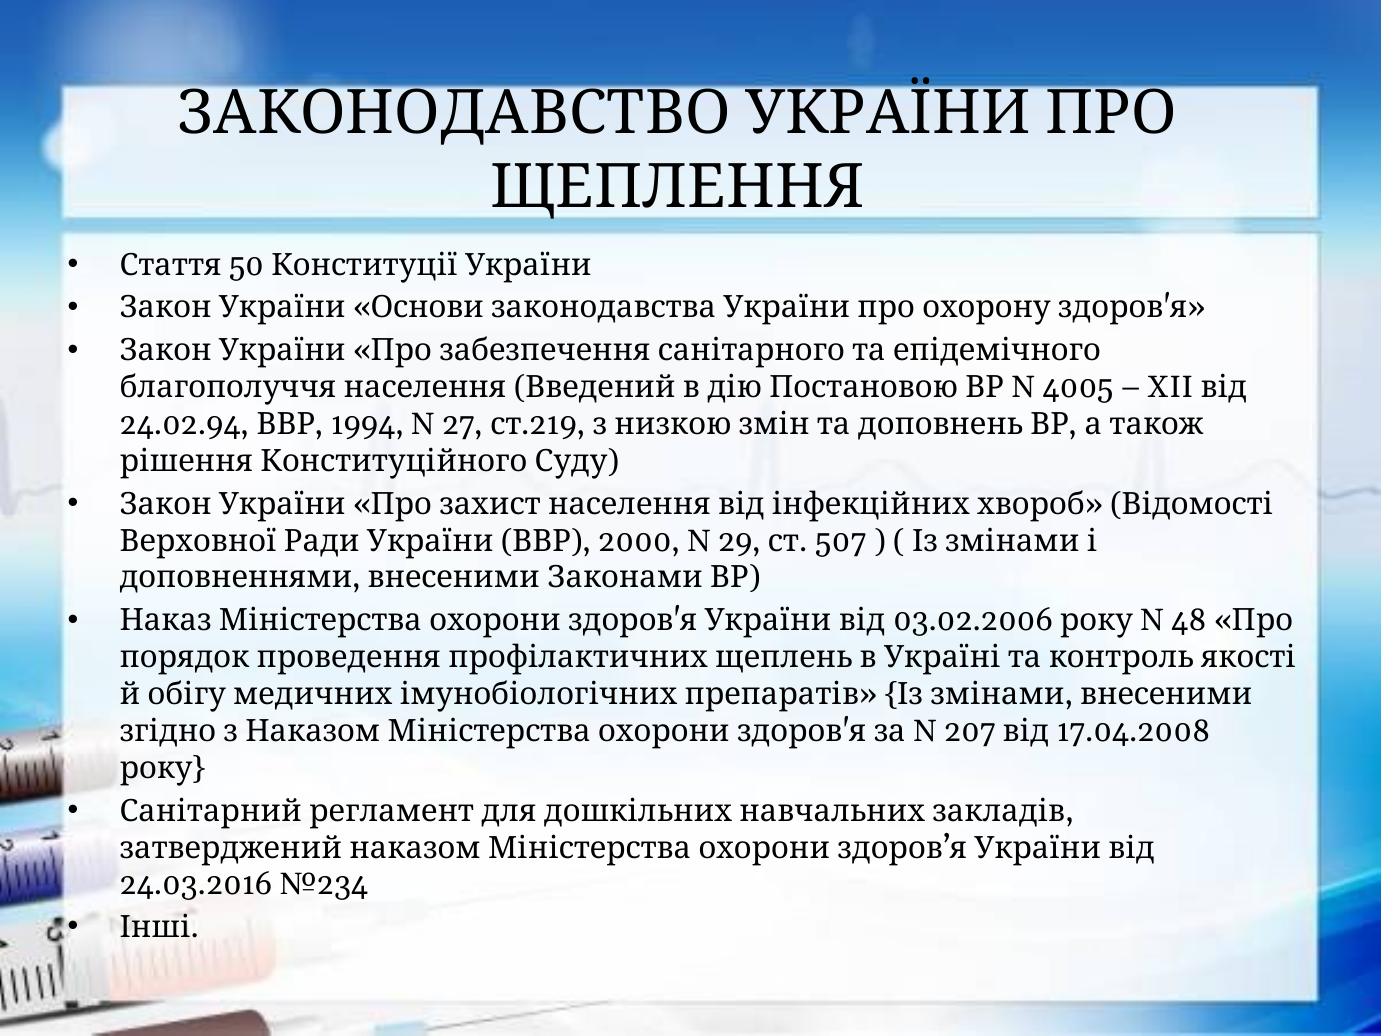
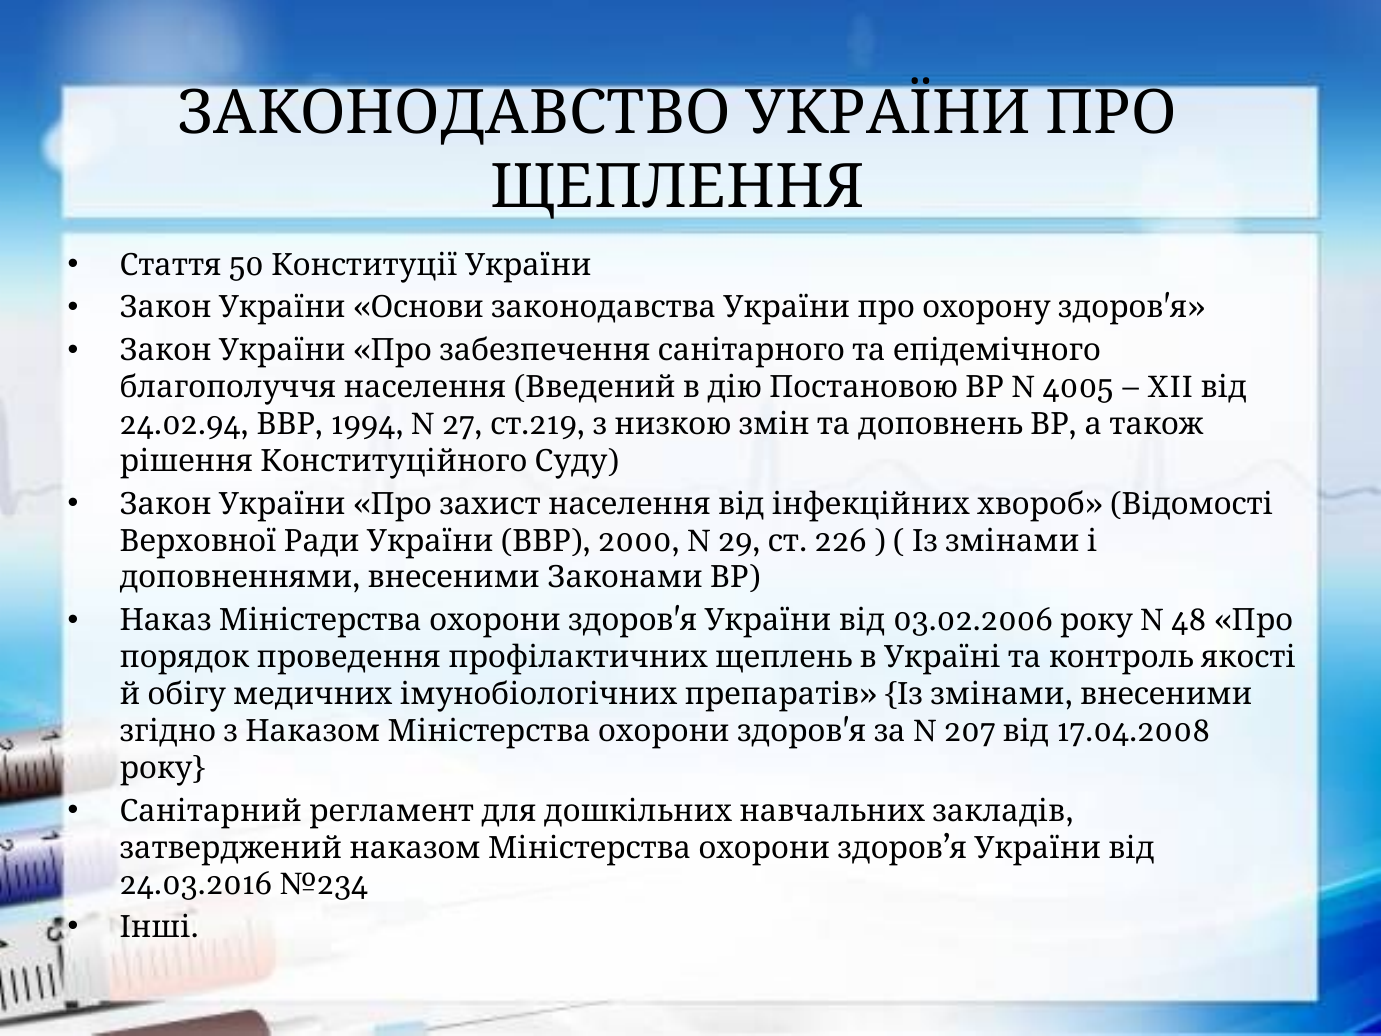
507: 507 -> 226 (841, 541)
